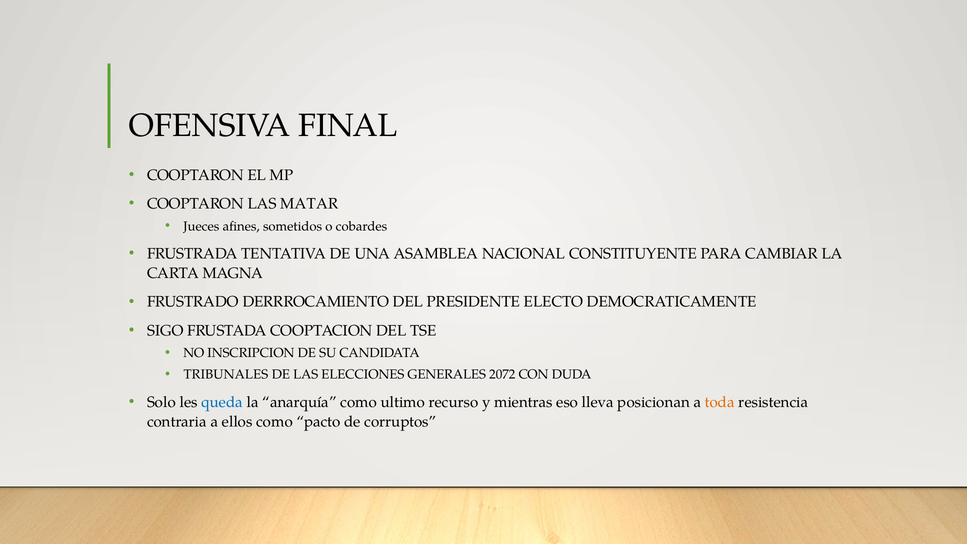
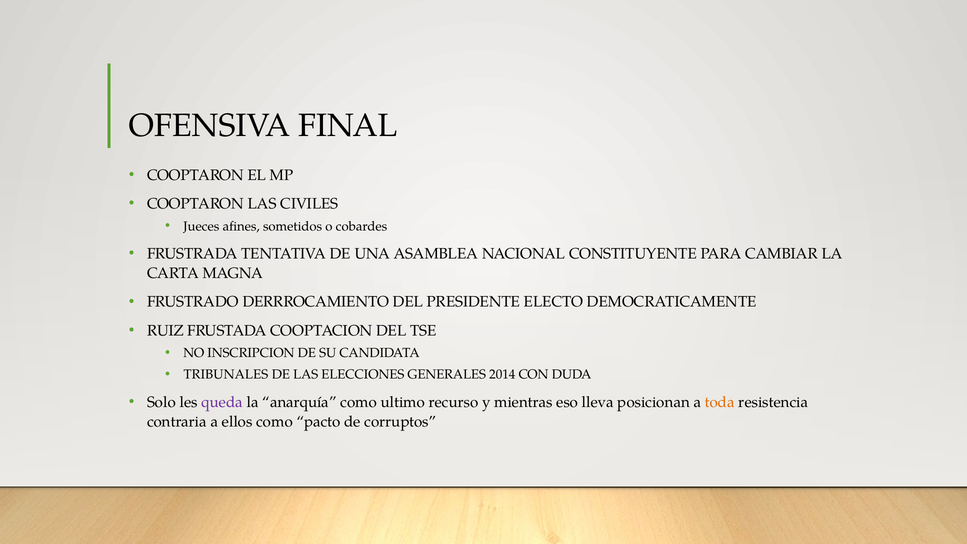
MATAR: MATAR -> CIVILES (309, 204)
SIGO: SIGO -> RUIZ (165, 331)
2072: 2072 -> 2014 (502, 375)
queda colour: blue -> purple (222, 402)
